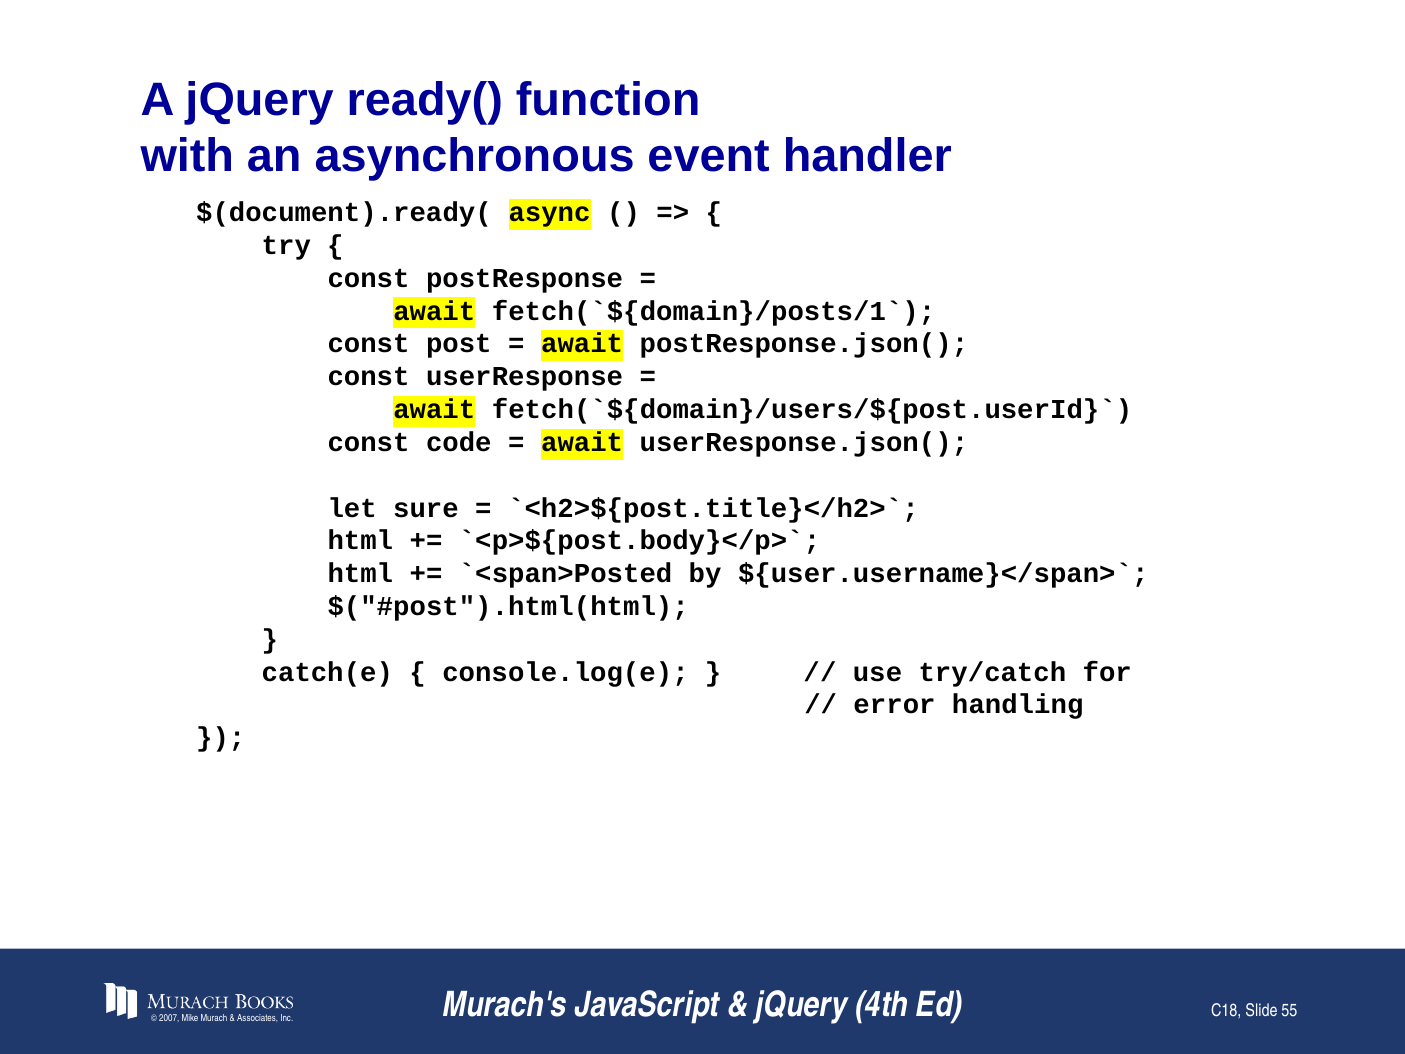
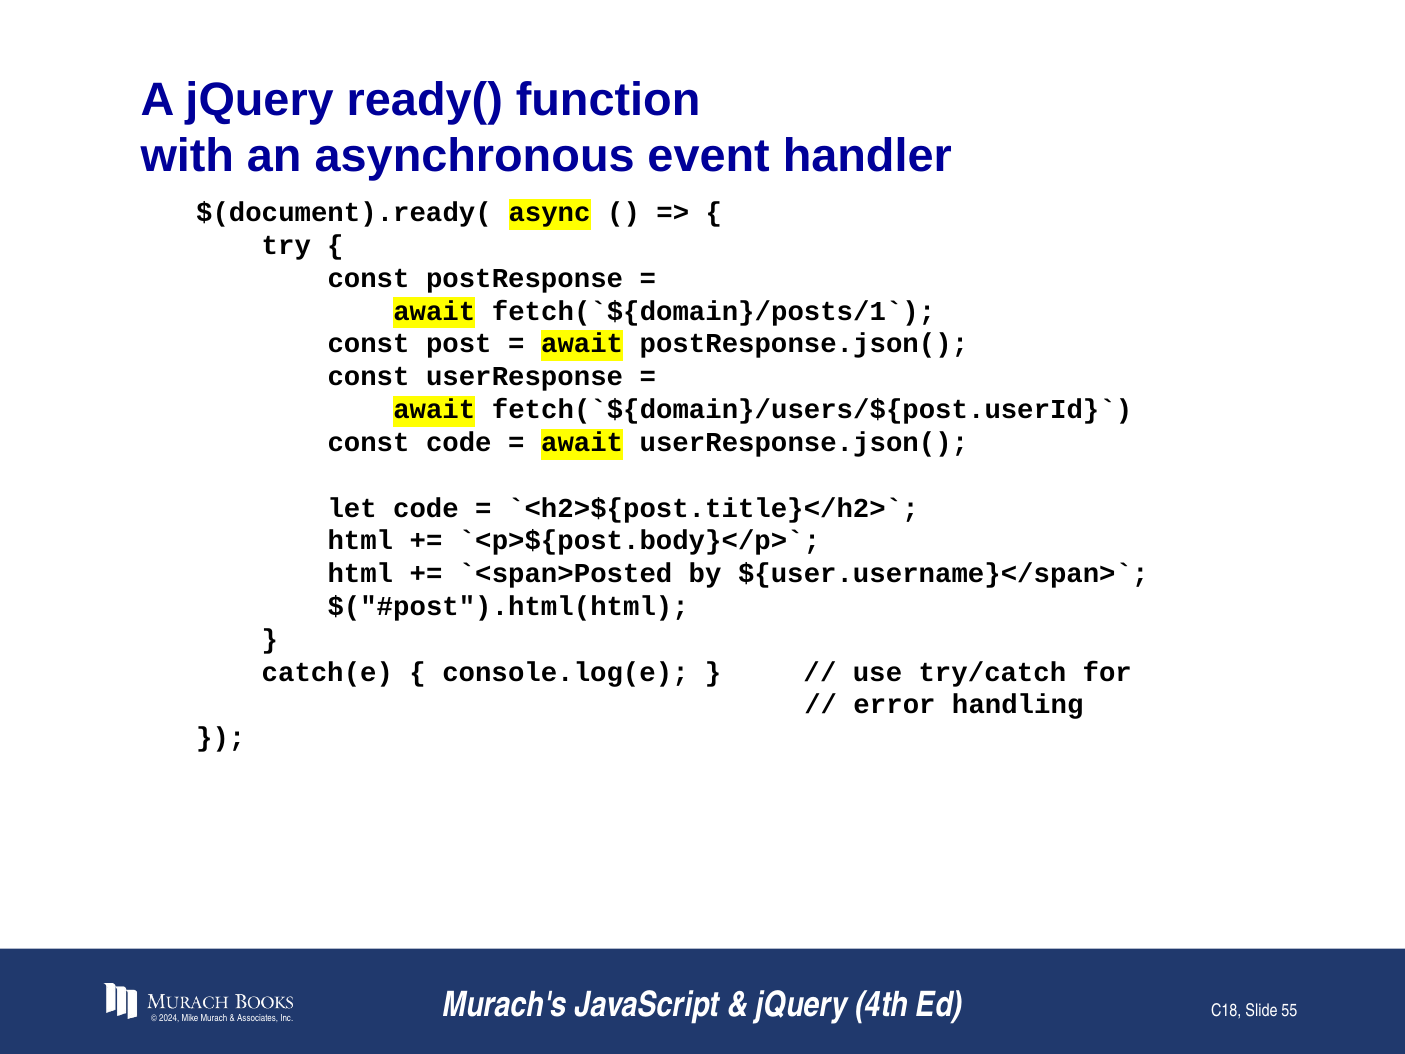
let sure: sure -> code (426, 508)
2007: 2007 -> 2024 (169, 1018)
